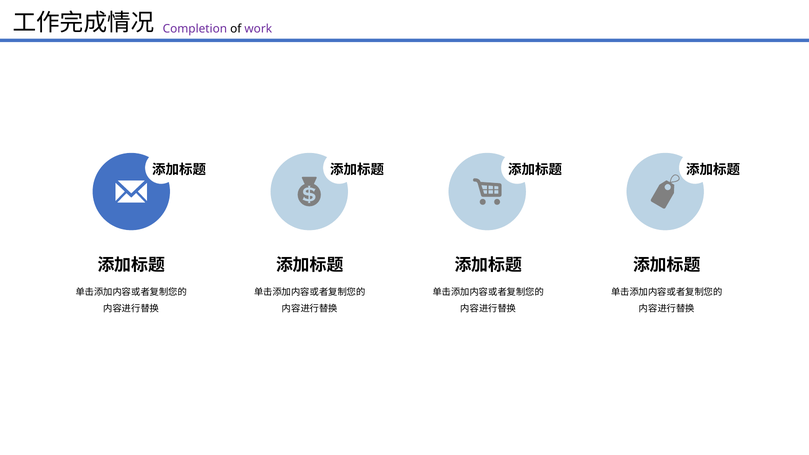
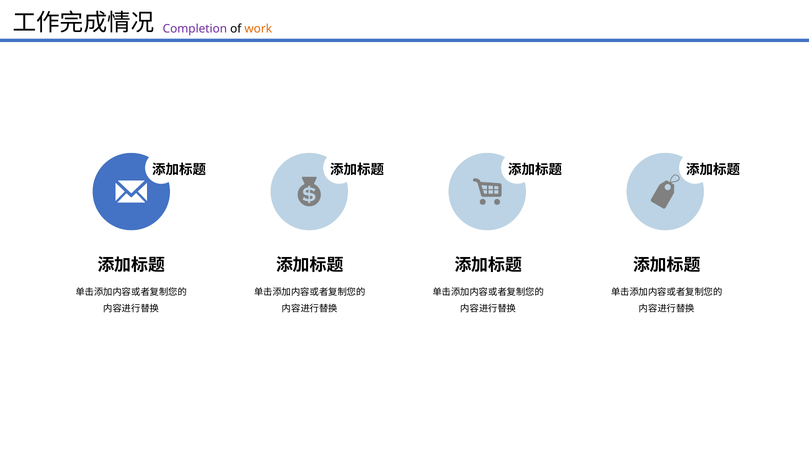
work colour: purple -> orange (258, 29)
